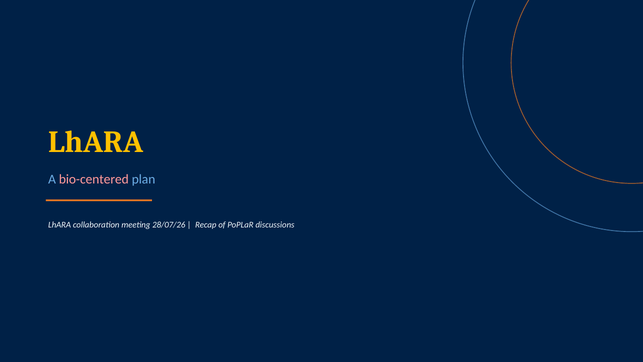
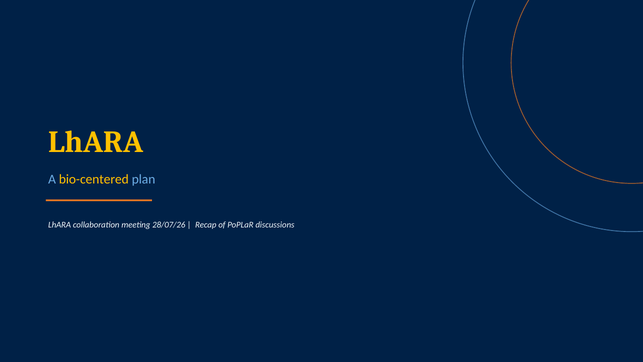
bio-centered colour: pink -> yellow (94, 179)
